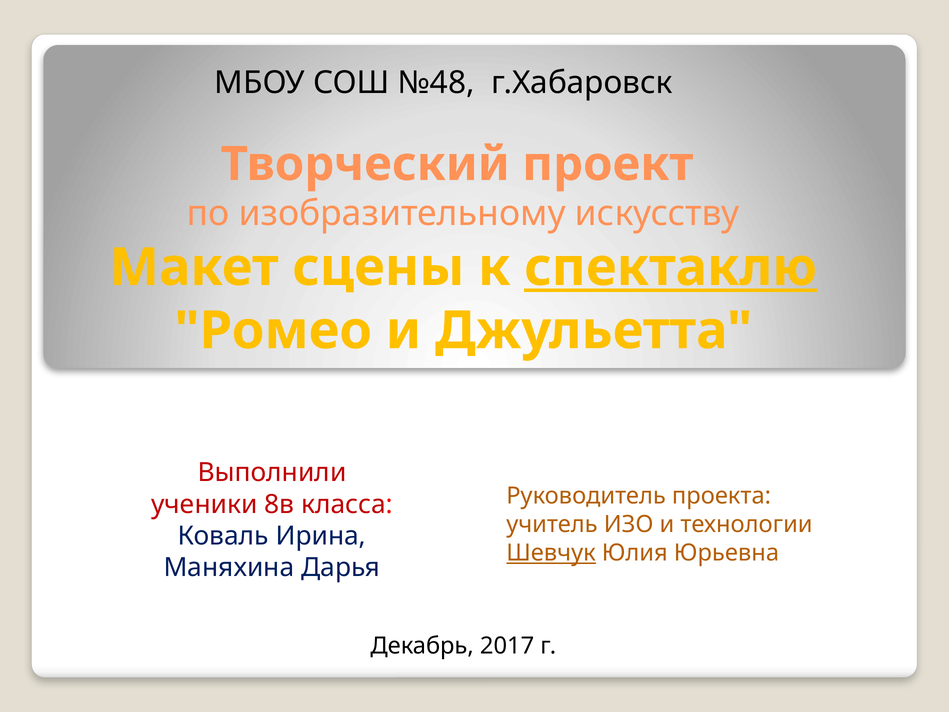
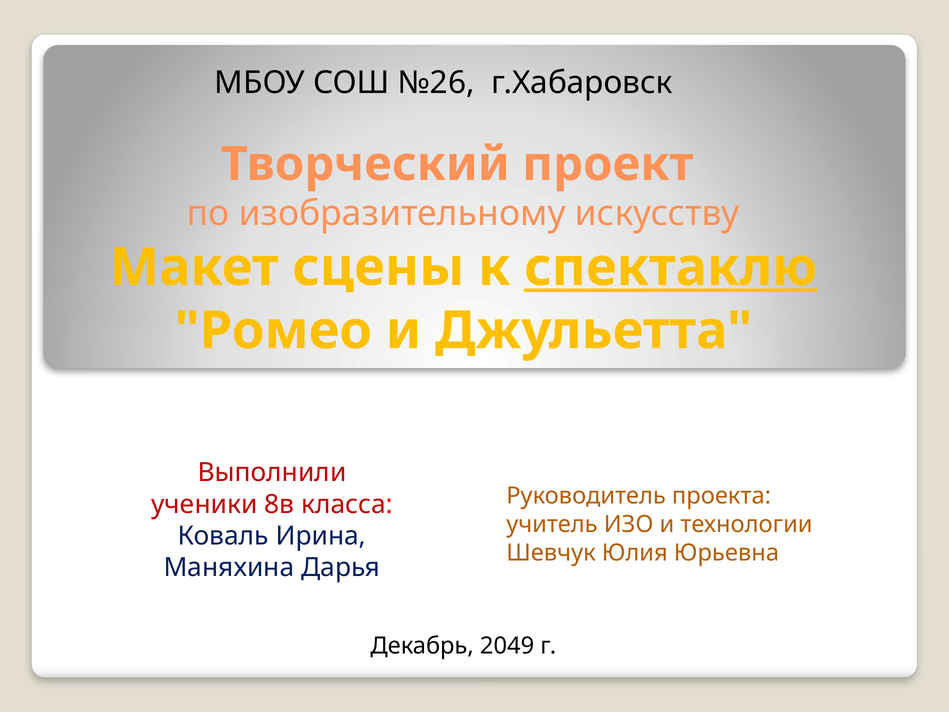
№48: №48 -> №26 (436, 83)
Шевчук underline: present -> none (551, 553)
2017: 2017 -> 2049 (507, 645)
